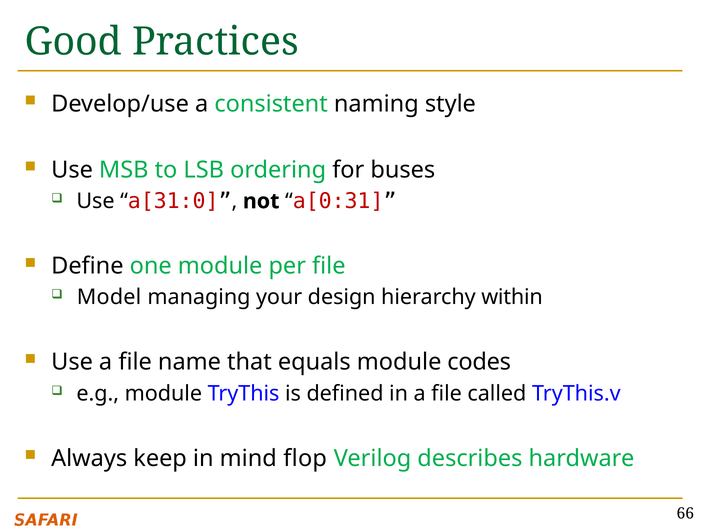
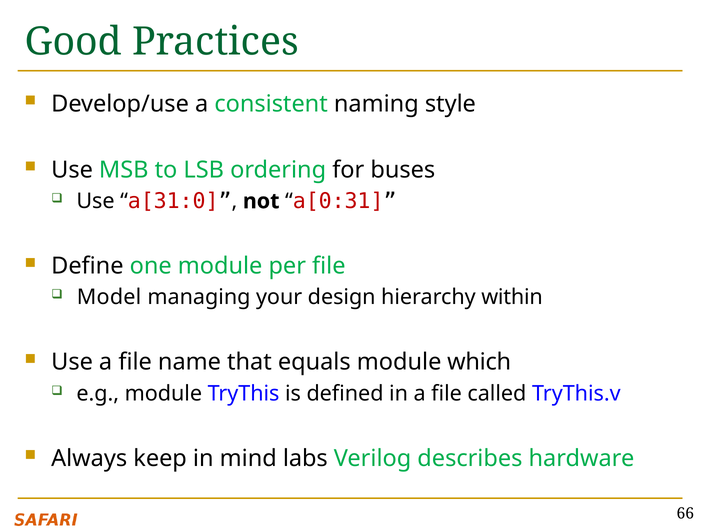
codes: codes -> which (479, 362)
flop: flop -> labs (305, 458)
